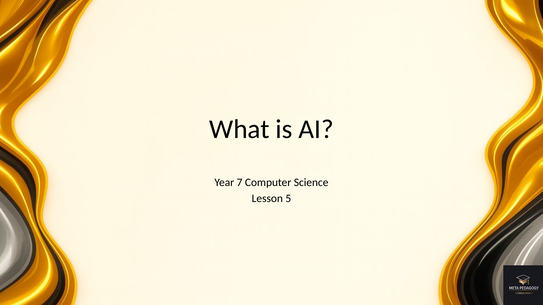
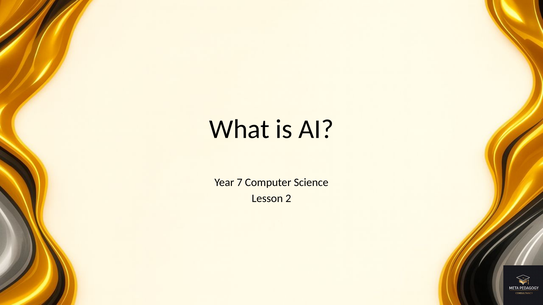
5: 5 -> 2 (288, 199)
